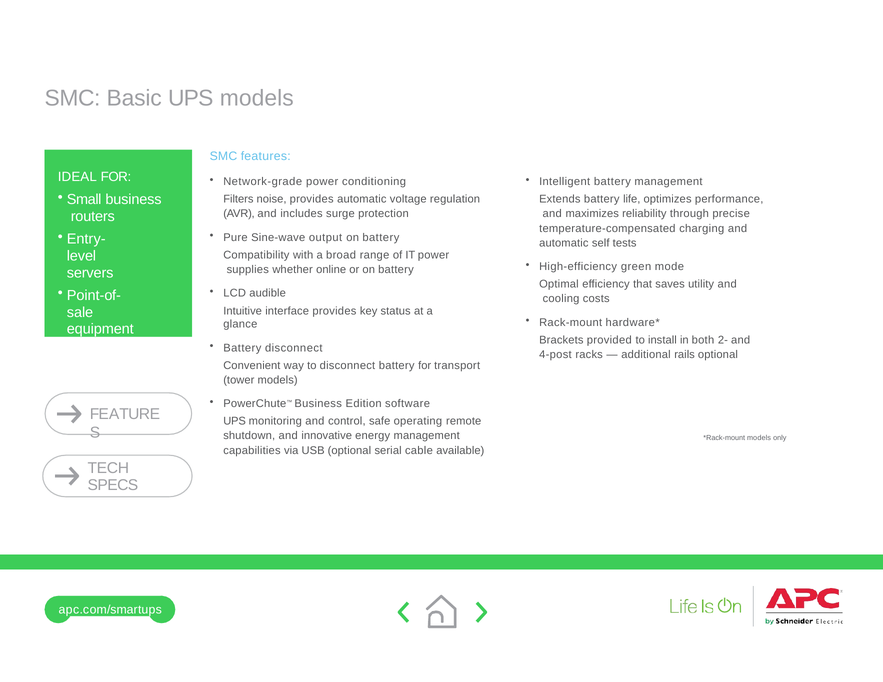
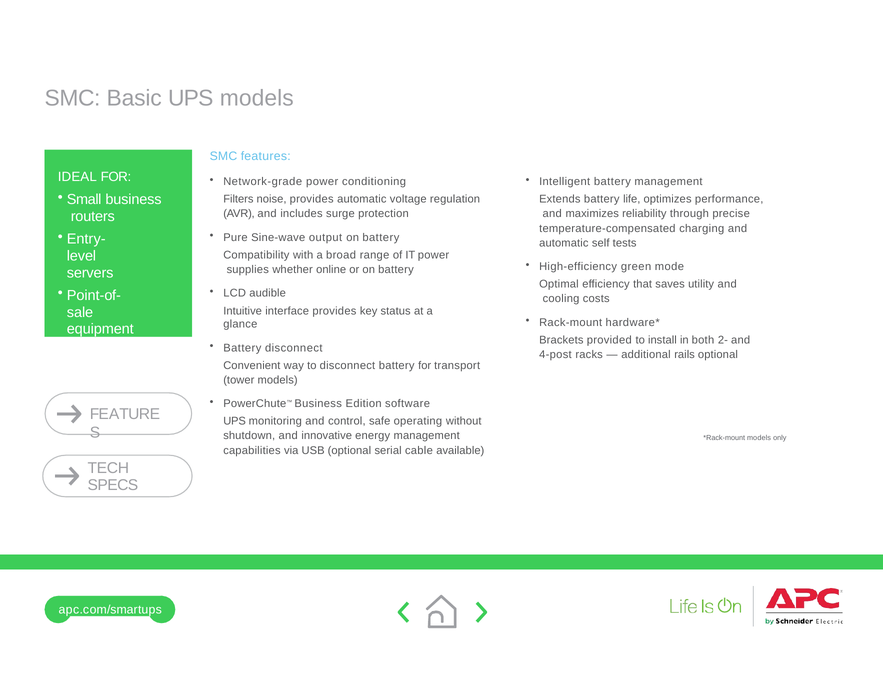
remote: remote -> without (464, 421)
